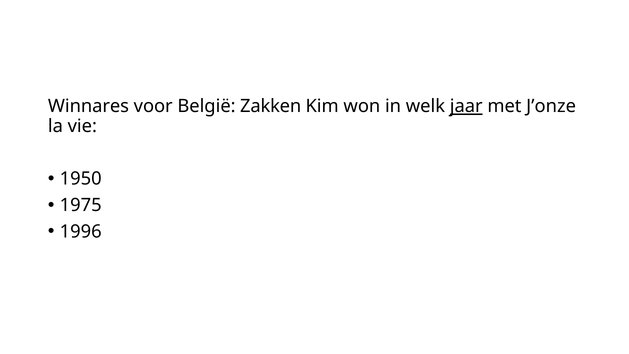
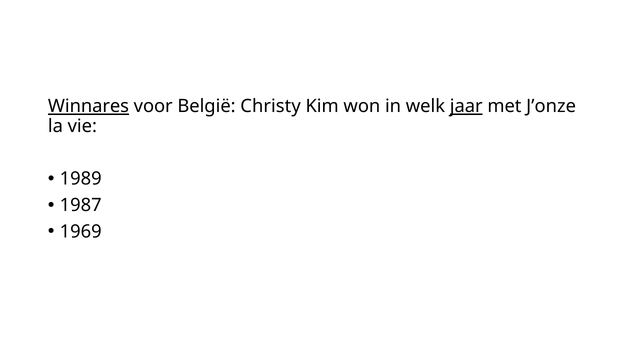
Winnares underline: none -> present (88, 106)
Zakken: Zakken -> Christy (271, 106)
1950: 1950 -> 1989 (81, 179)
1975: 1975 -> 1987 (81, 205)
1996: 1996 -> 1969 (81, 231)
